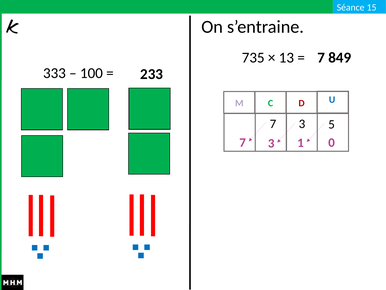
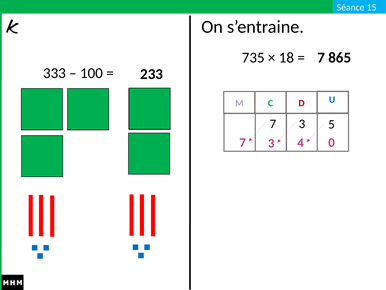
849: 849 -> 865 (340, 58)
13: 13 -> 18 (286, 58)
1: 1 -> 4 (301, 143)
